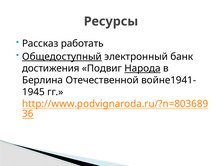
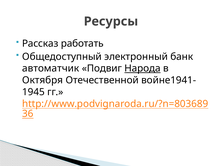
Общедоступный underline: present -> none (62, 57)
достижения: достижения -> автоматчик (51, 69)
Берлина: Берлина -> Октября (43, 80)
